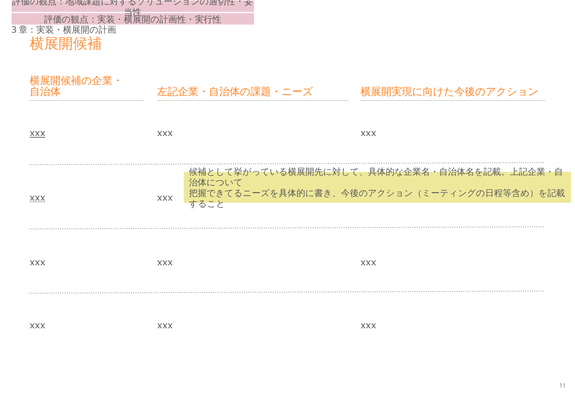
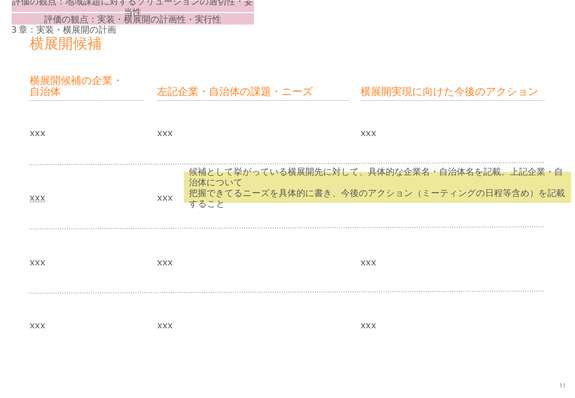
xxx underline: present -> none (38, 133)
